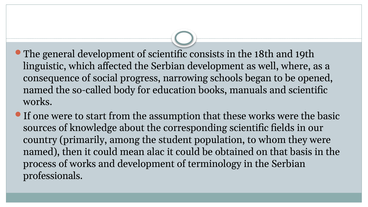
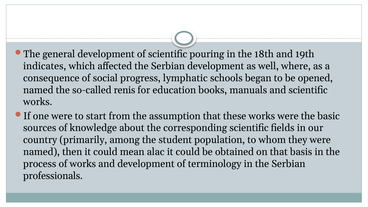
consists: consists -> pouring (207, 54)
linguistic: linguistic -> indicates (45, 66)
narrowing: narrowing -> lymphatic (185, 78)
body: body -> renis (124, 90)
